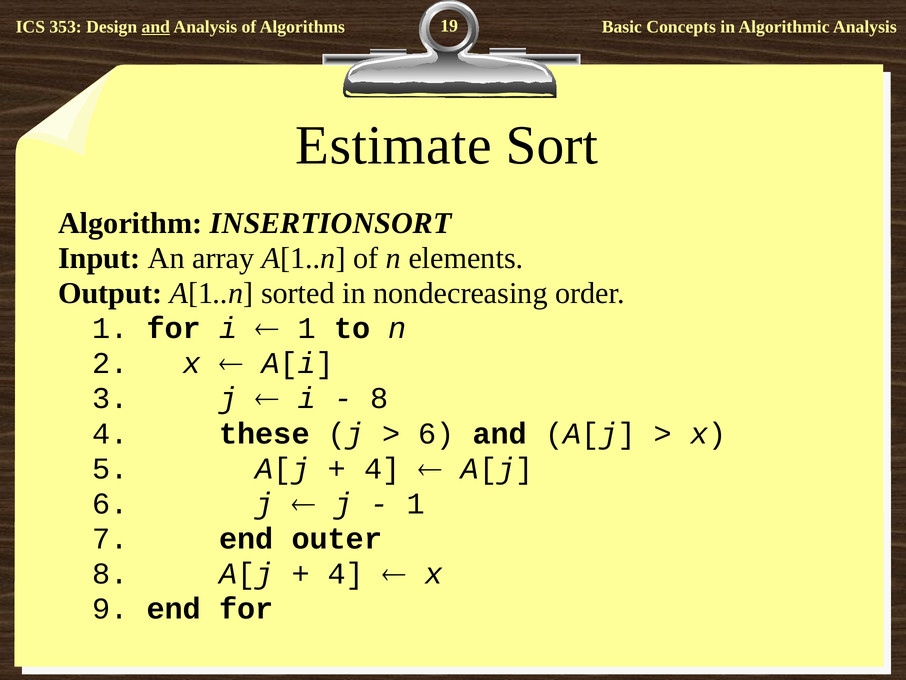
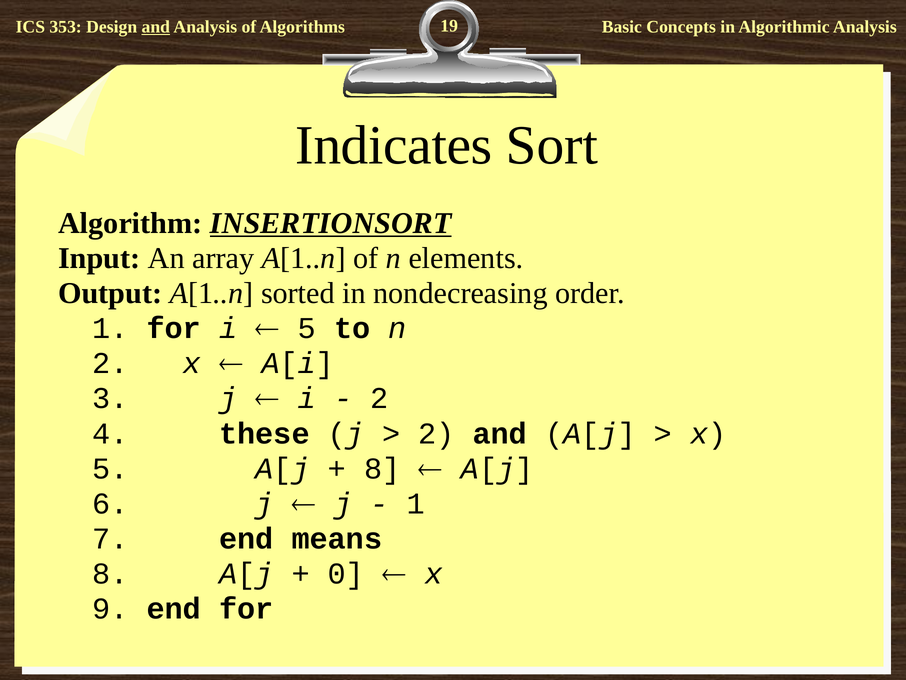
Estimate: Estimate -> Indicates (394, 145)
INSERTIONSORT underline: none -> present (331, 223)
1: 1 -> 5 (307, 328)
8: 8 -> 2 (379, 398)
6: 6 -> 2 (436, 433)
4: 4 -> 8 (382, 468)
outer: outer -> means (337, 538)
4: 4 -> 0 (346, 573)
